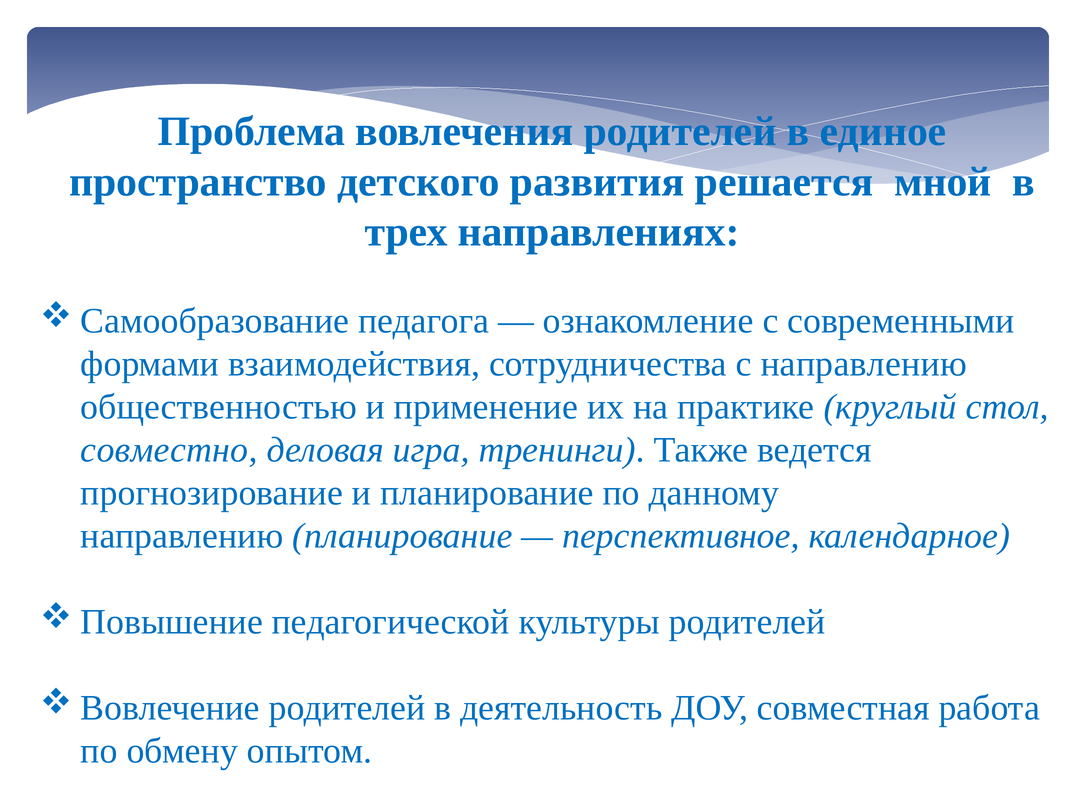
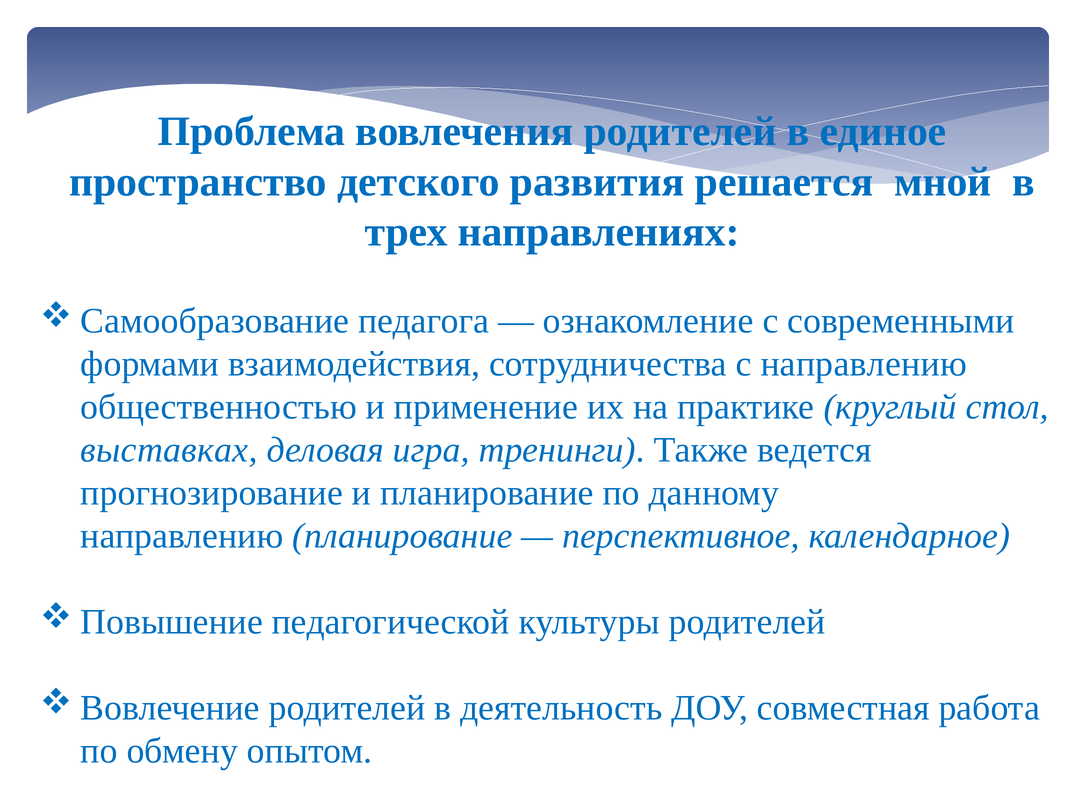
совместно: совместно -> выставках (169, 450)
